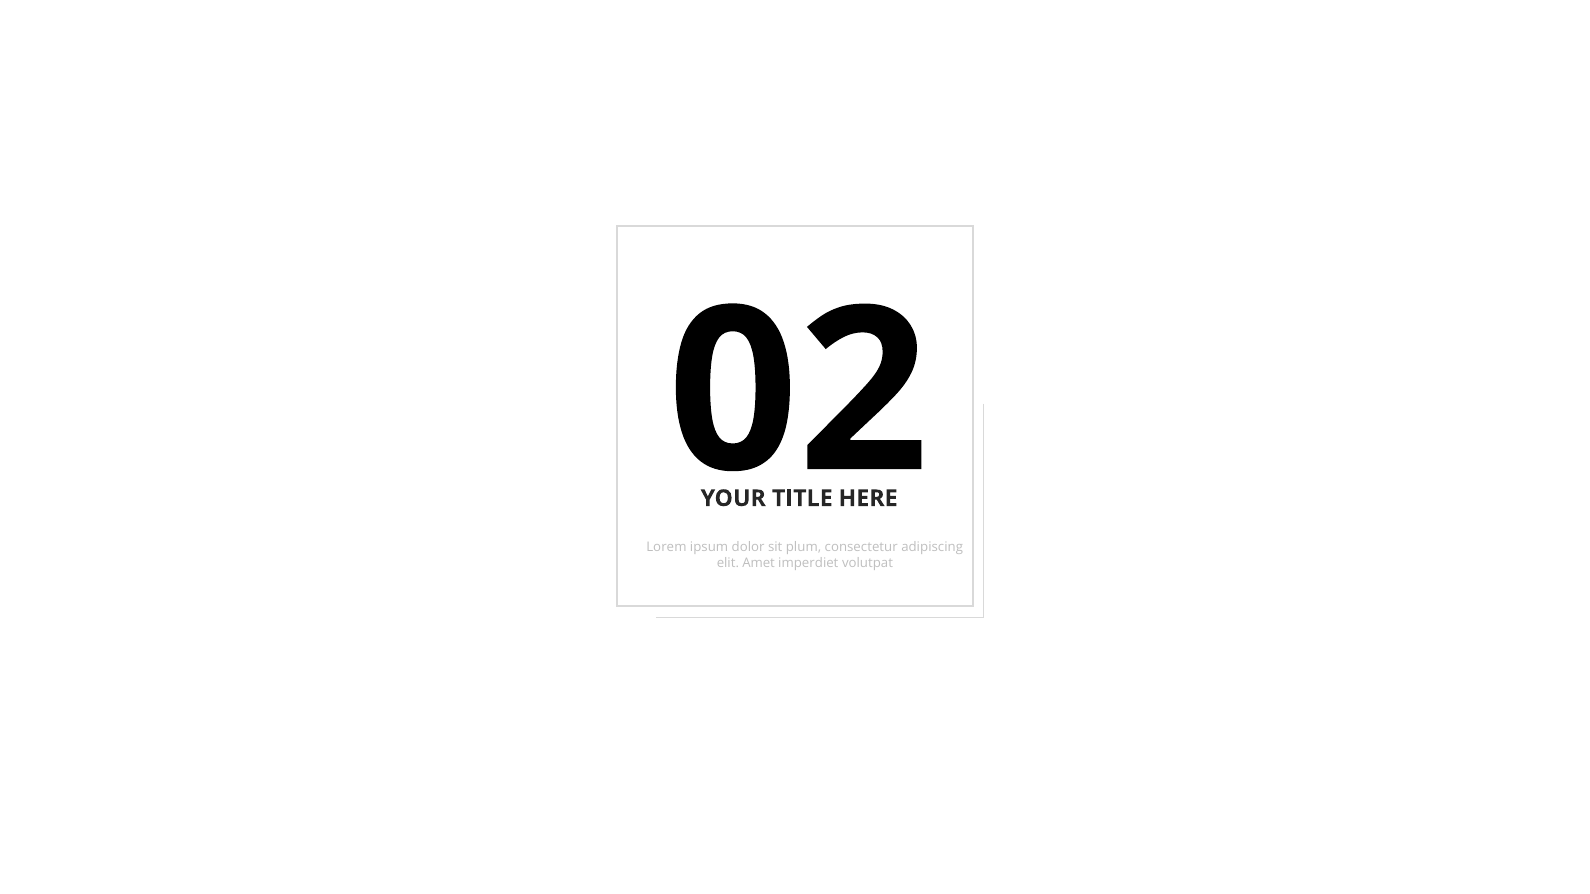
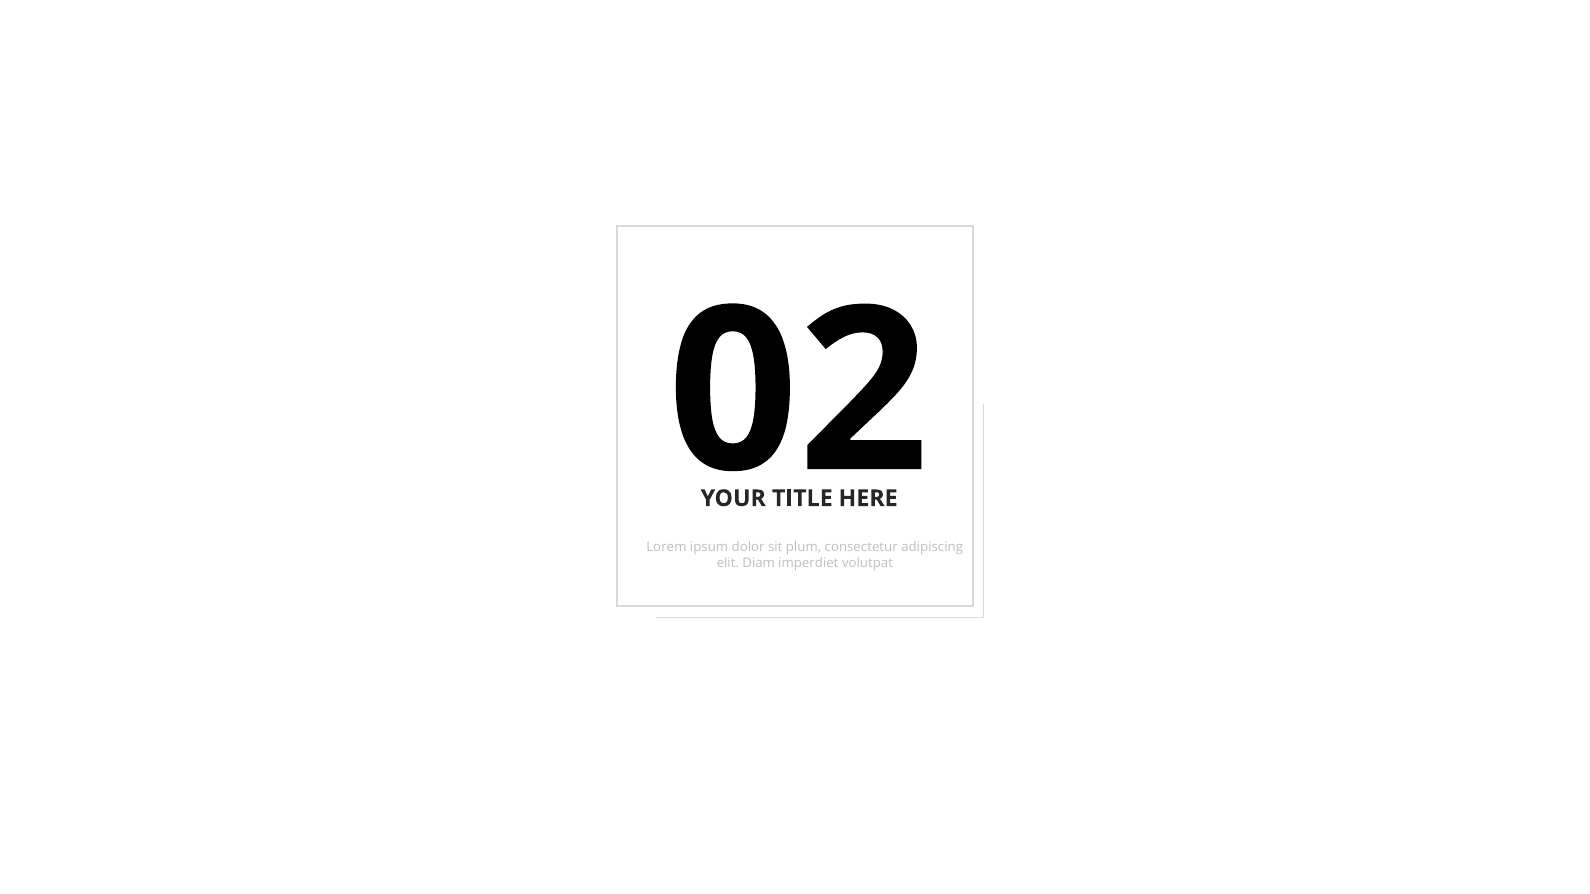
Amet: Amet -> Diam (759, 563)
